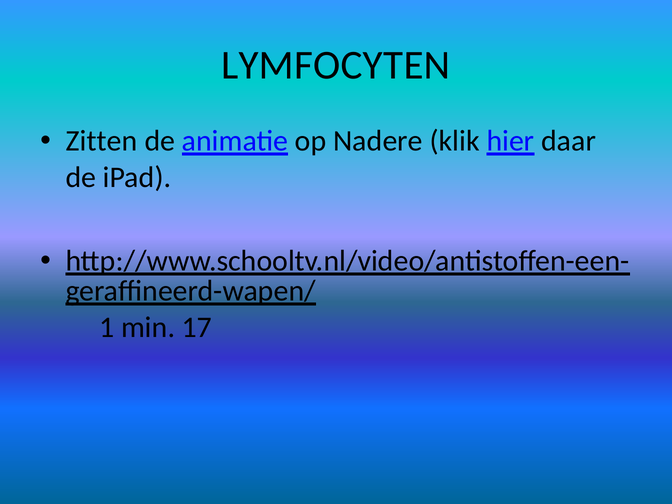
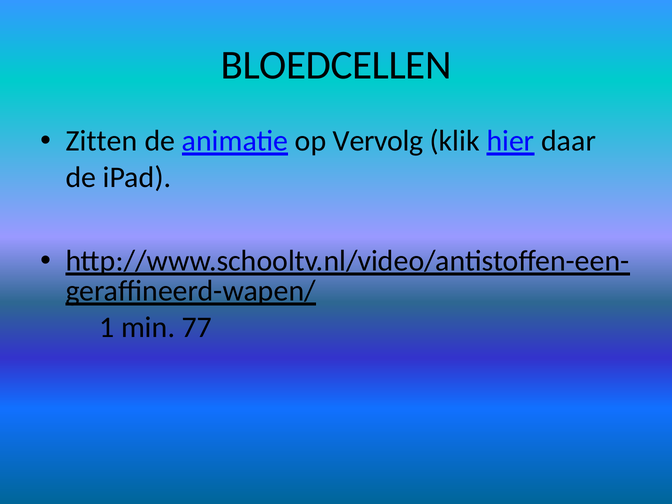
LYMFOCYTEN: LYMFOCYTEN -> BLOEDCELLEN (336, 65)
Nadere: Nadere -> Vervolg (378, 141)
17: 17 -> 77 (197, 328)
